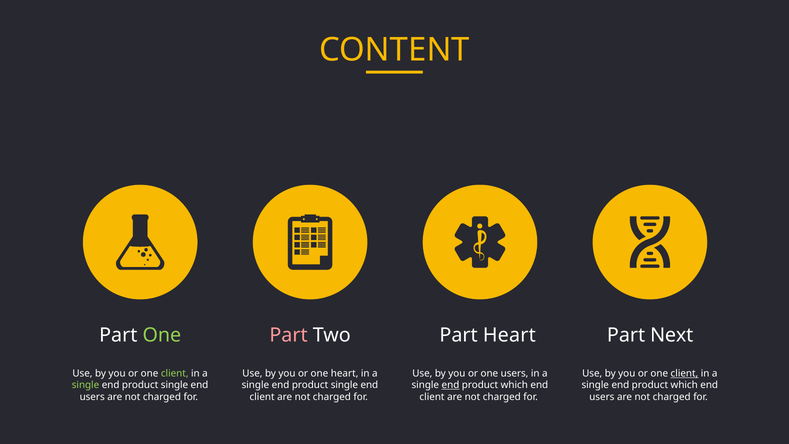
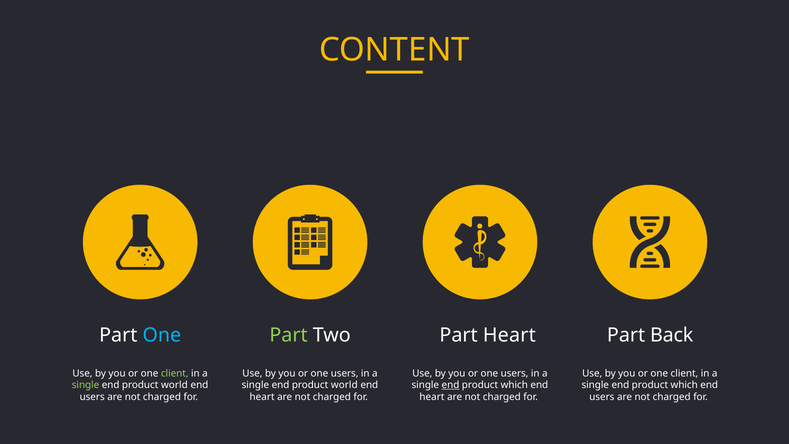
One colour: light green -> light blue (162, 335)
Part colour: pink -> light green (289, 335)
Next: Next -> Back (672, 335)
heart: heart -> users (345, 373)
client underline: present -> none (684, 373)
single: single -> world (174, 385)
single: single -> world (344, 385)
client: client -> heart (262, 397)
client: client -> heart (432, 397)
